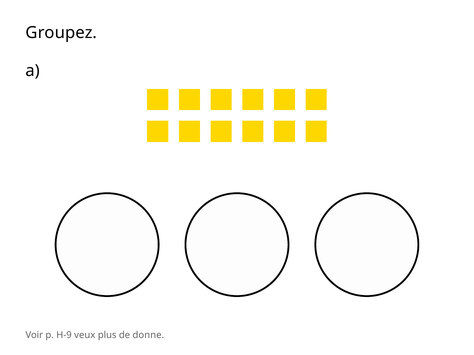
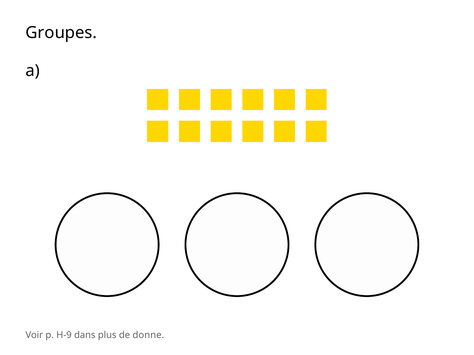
Groupez: Groupez -> Groupes (61, 33)
veux: veux -> dans (85, 336)
